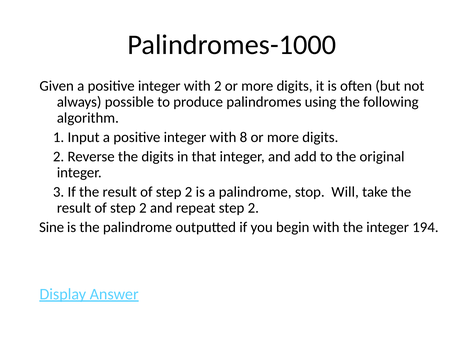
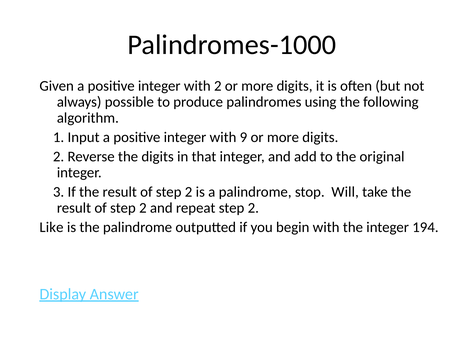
8: 8 -> 9 (243, 137)
Sine: Sine -> Like (51, 227)
